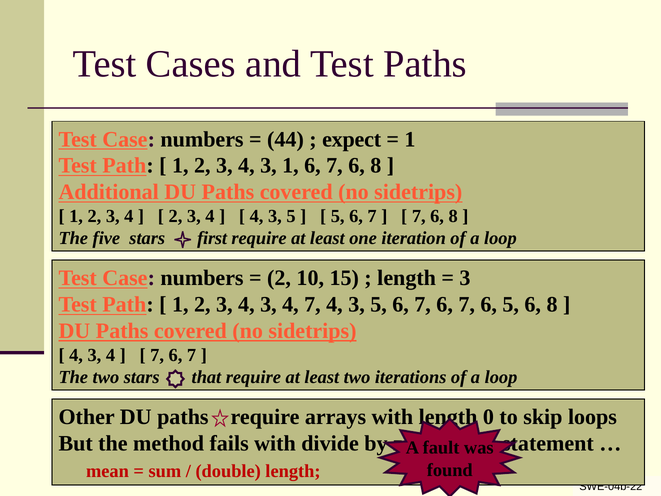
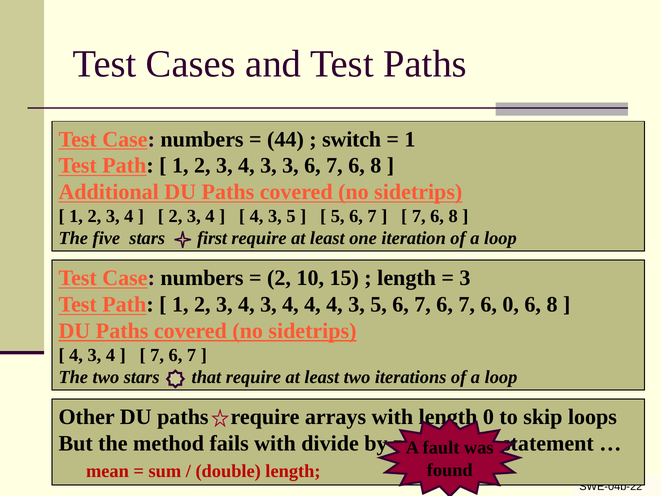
expect: expect -> switch (352, 139)
3 1: 1 -> 3 (290, 166)
3 4 7: 7 -> 4 (312, 304)
6 5: 5 -> 0 (511, 304)
